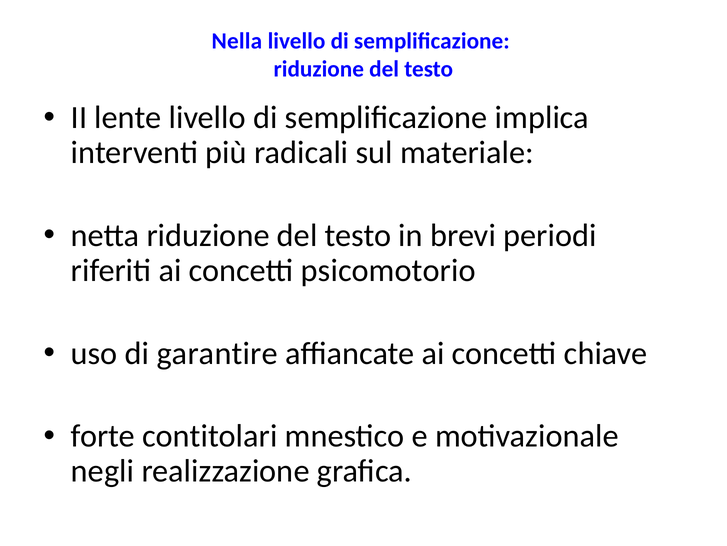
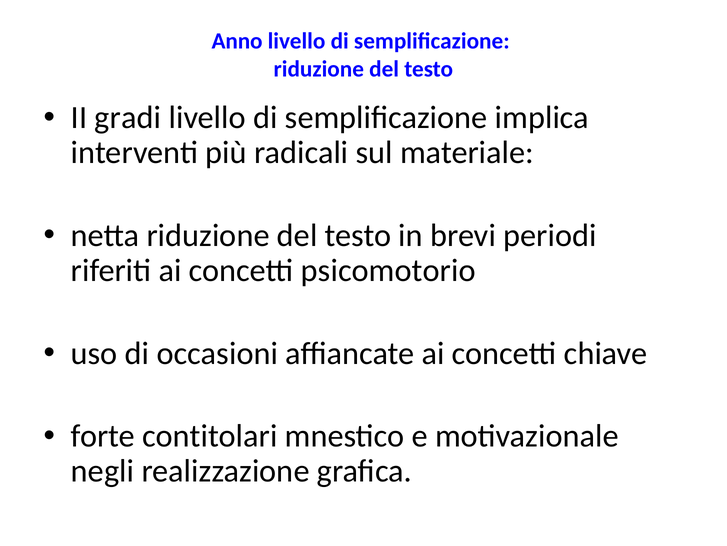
Nella: Nella -> Anno (237, 41)
lente: lente -> gradi (128, 117)
garantire: garantire -> occasioni (217, 353)
